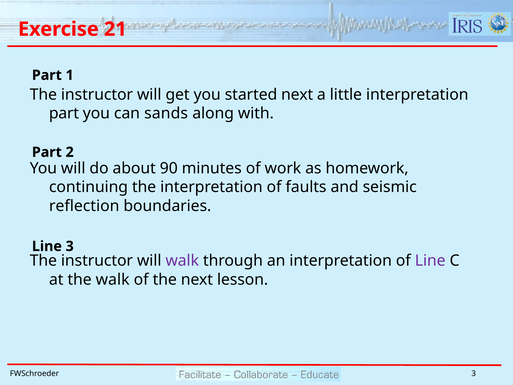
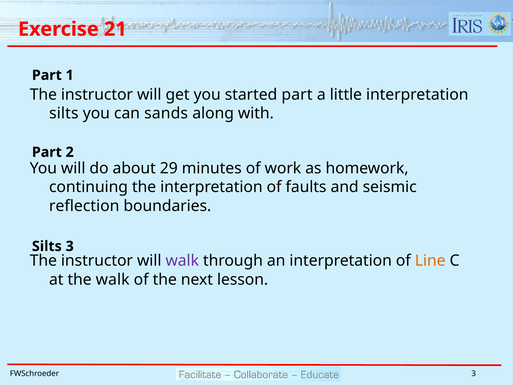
started next: next -> part (297, 94)
part: part -> silts (64, 113)
90: 90 -> 29 (169, 168)
Line: Line -> Silts (47, 246)
Line colour: purple -> orange (430, 261)
